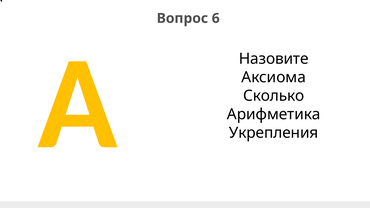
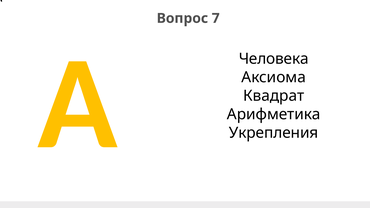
6: 6 -> 7 (216, 18)
Назовите: Назовите -> Человека (274, 59)
Сколько: Сколько -> Квадрат (274, 96)
